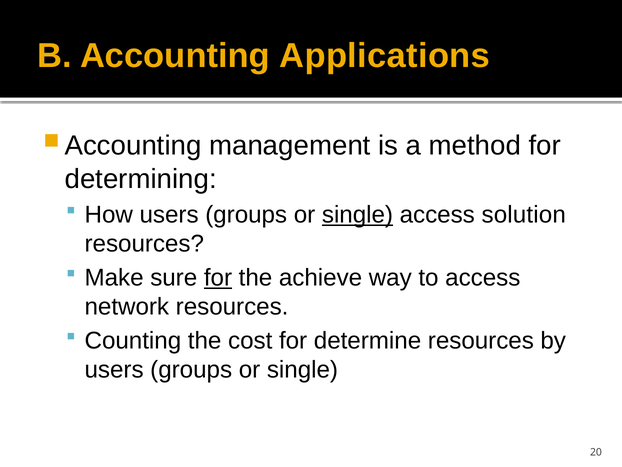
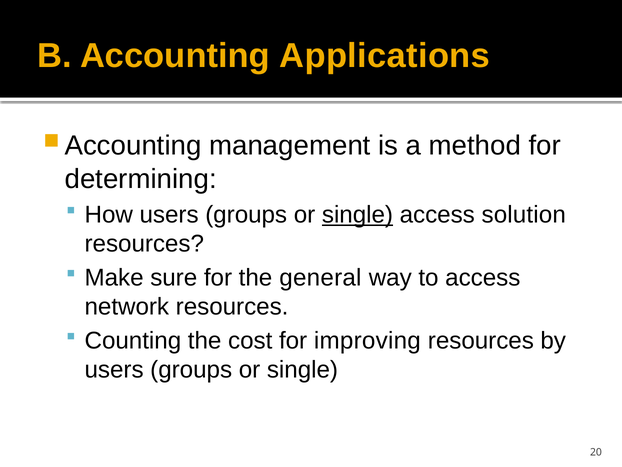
for underline: present -> none (218, 277)
achieve: achieve -> general (320, 277)
determine: determine -> improving (367, 340)
